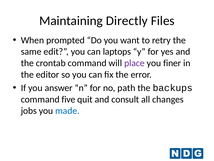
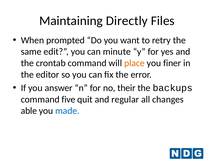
laptops: laptops -> minute (117, 52)
place colour: purple -> orange (134, 63)
path: path -> their (126, 88)
consult: consult -> regular (125, 99)
jobs: jobs -> able (29, 111)
